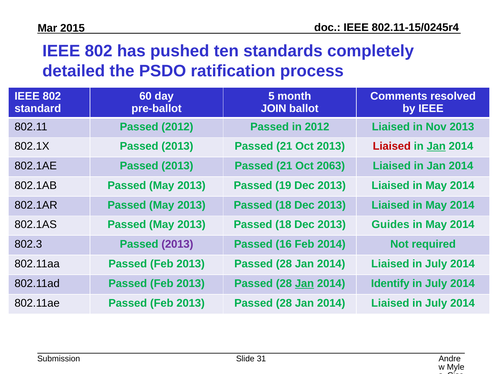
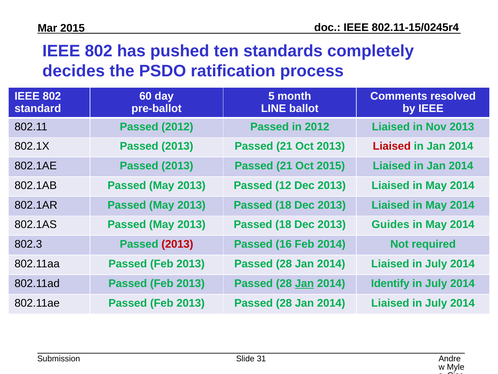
detailed: detailed -> decides (74, 71)
JOIN: JOIN -> LINE (274, 108)
Jan underline: present -> none (436, 146)
Oct 2063: 2063 -> 2015 (331, 166)
19: 19 -> 12 (283, 185)
2013 colour: purple -> red (177, 244)
